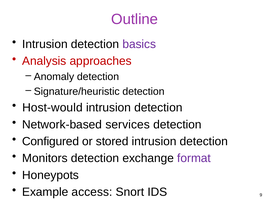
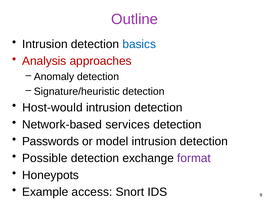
basics colour: purple -> blue (139, 44)
Configured: Configured -> Passwords (51, 142)
stored: stored -> model (112, 142)
Monitors: Monitors -> Possible (45, 158)
